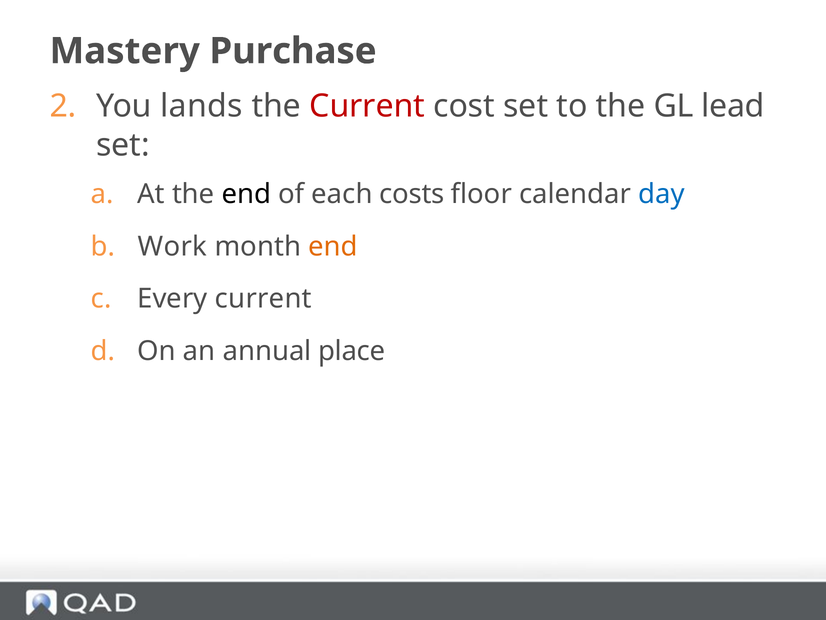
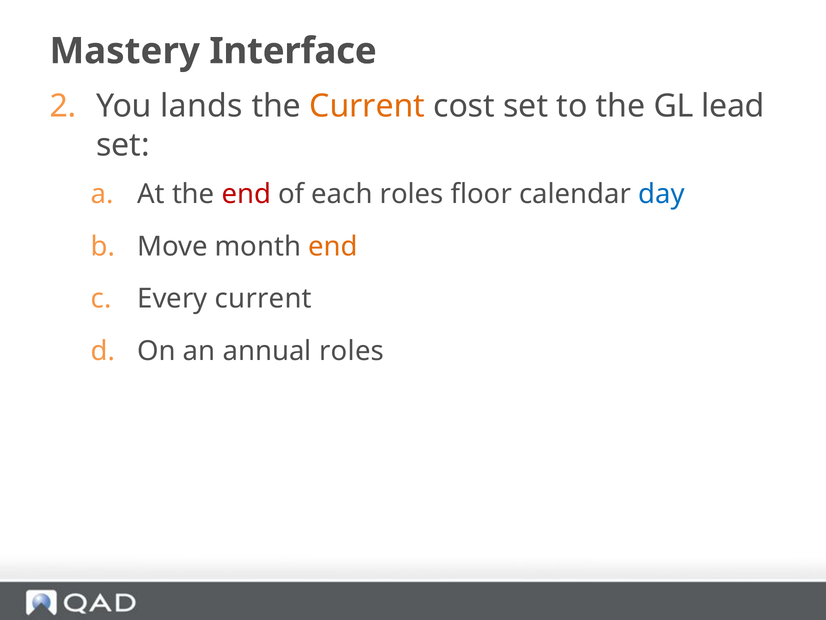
Purchase: Purchase -> Interface (293, 51)
Current colour: red -> orange (367, 106)
end colour: black -> red (246, 194)
each costs: costs -> roles (412, 194)
Work: Work -> Move (173, 246)
annual place: place -> roles (352, 351)
